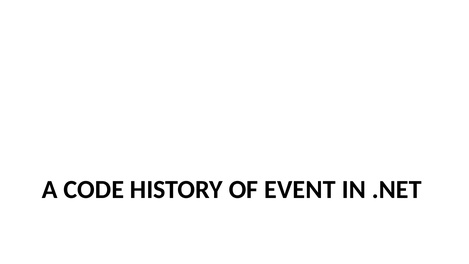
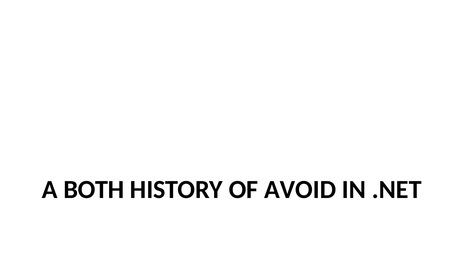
CODE: CODE -> BOTH (94, 189)
EVENT: EVENT -> AVOID (300, 189)
